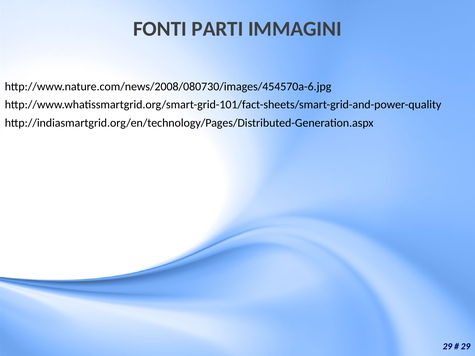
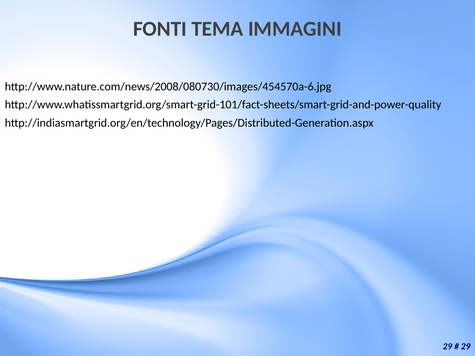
PARTI: PARTI -> TEMA (217, 29)
